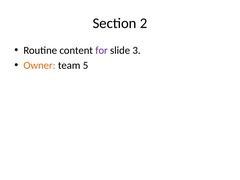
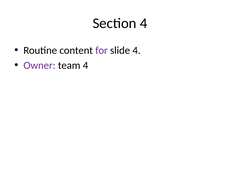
Section 2: 2 -> 4 (144, 23)
slide 3: 3 -> 4 (137, 50)
Owner colour: orange -> purple (39, 65)
team 5: 5 -> 4 (86, 65)
